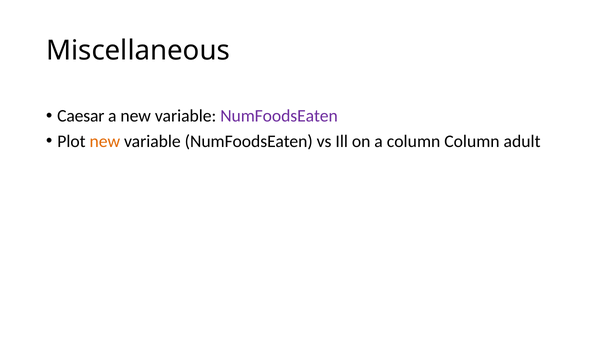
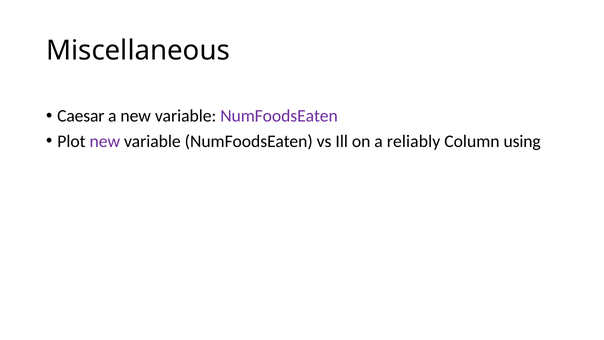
new colour: orange -> purple (105, 141)
a column: column -> reliably (414, 141)
adult: adult -> using (522, 141)
